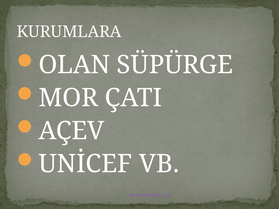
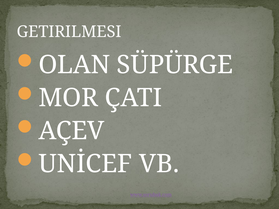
KURUMLARA: KURUMLARA -> GETIRILMESI (69, 32)
